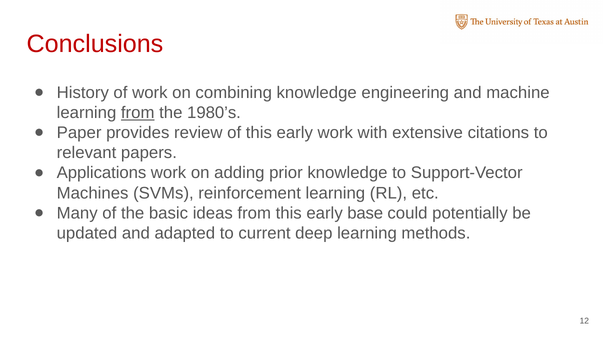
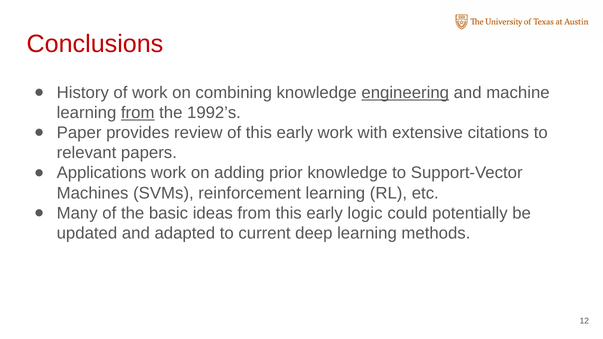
engineering underline: none -> present (405, 93)
1980’s: 1980’s -> 1992’s (214, 113)
base: base -> logic (365, 213)
